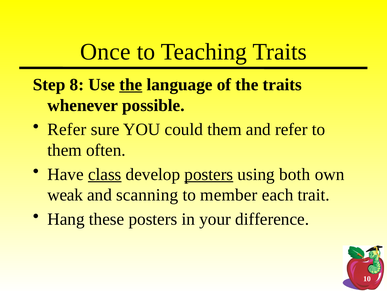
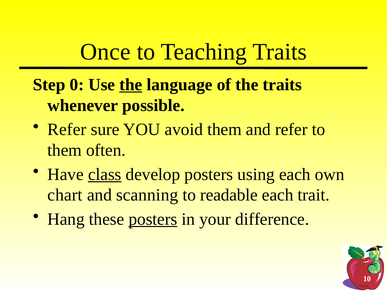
8: 8 -> 0 (77, 84)
could: could -> avoid (184, 129)
posters underline: present -> none (209, 174)
using both: both -> each (295, 174)
weak: weak -> chart (65, 195)
member: member -> readable (229, 195)
posters underline: none -> present (153, 219)
